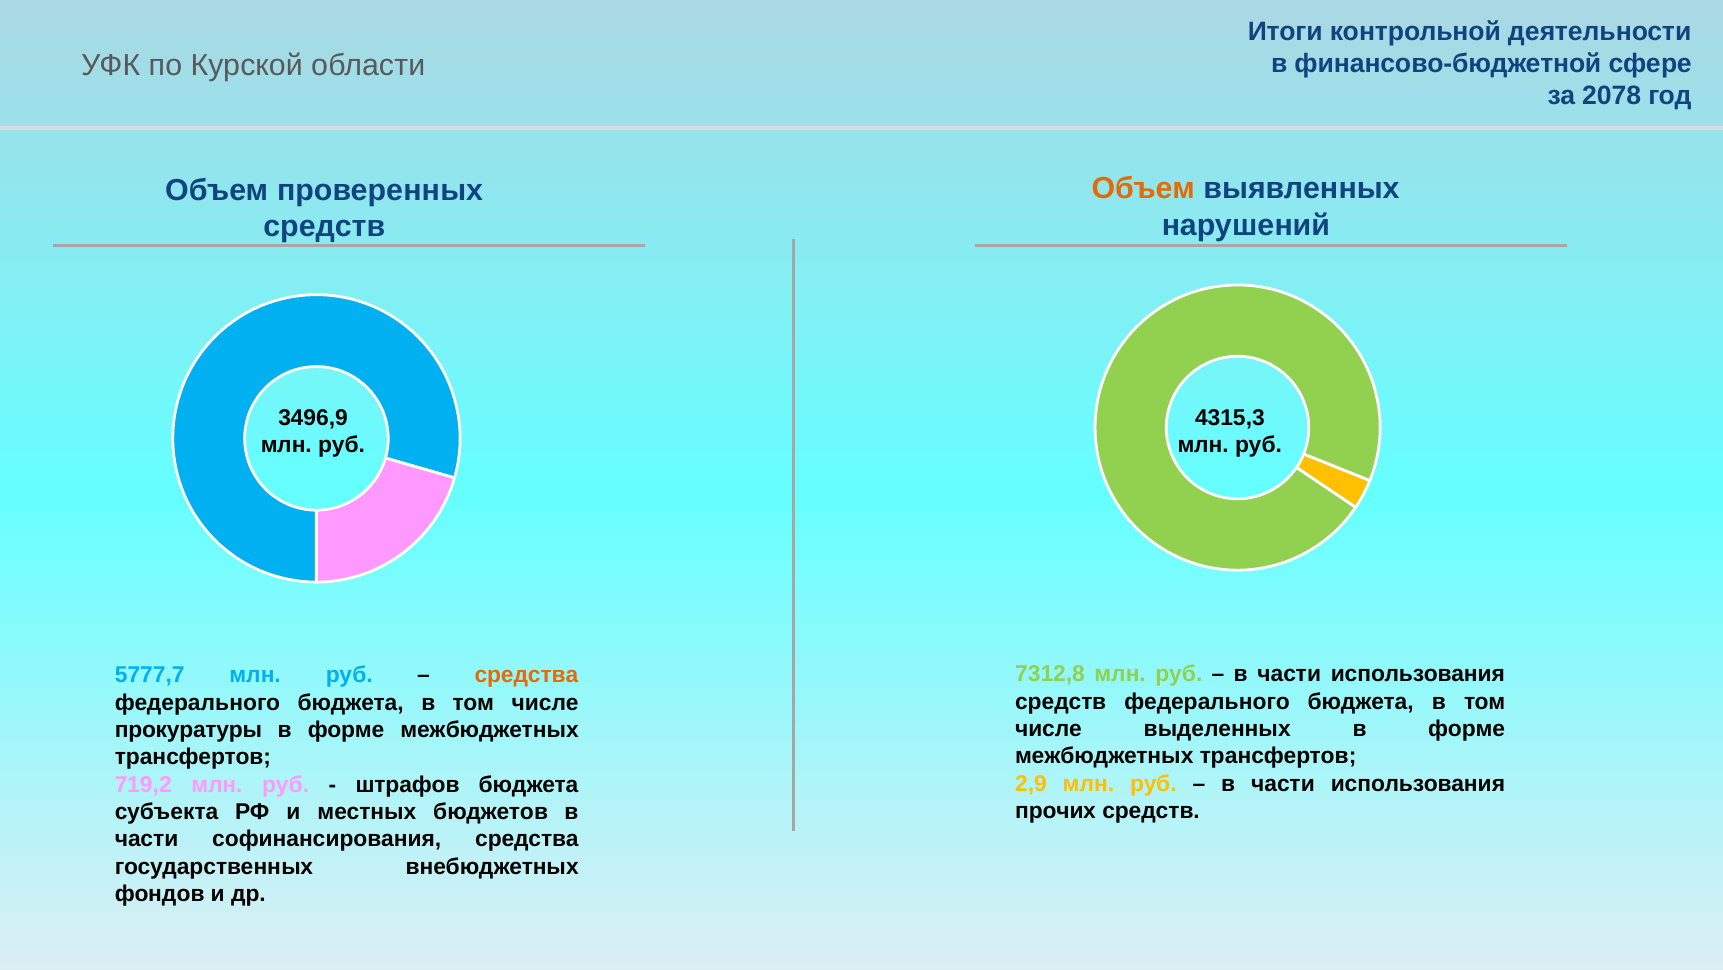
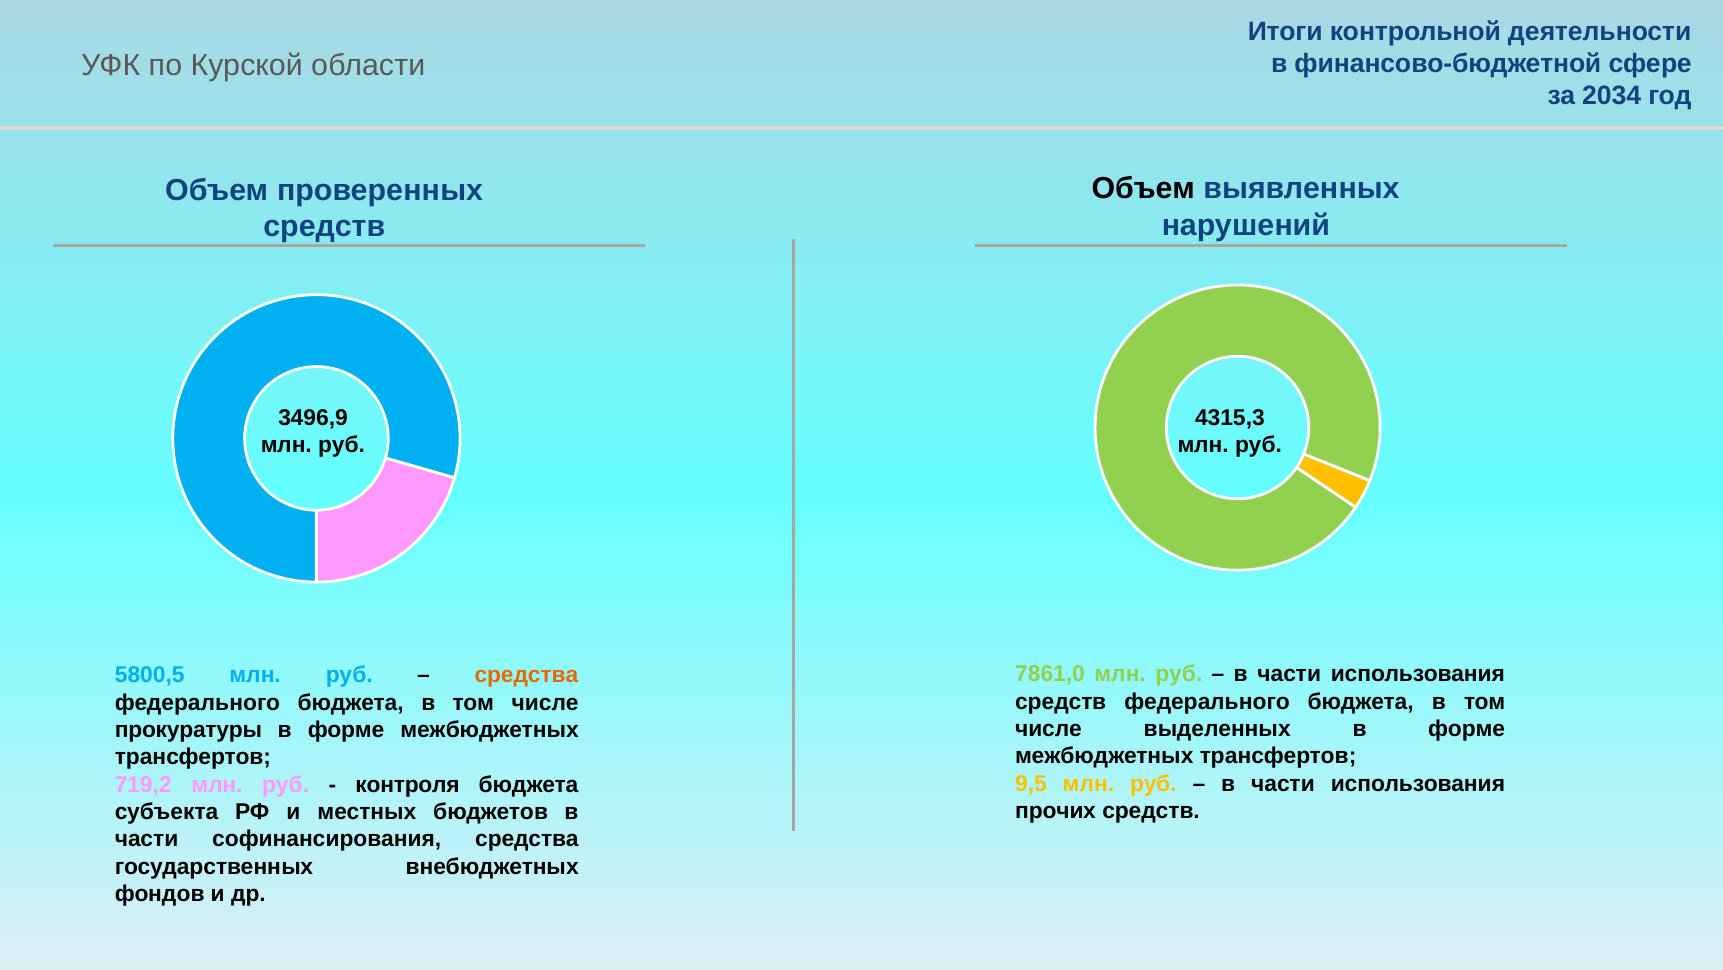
2078: 2078 -> 2034 (1612, 96)
Объем colour: orange -> black (1143, 189)
7312,8: 7312,8 -> 7861,0 (1050, 674)
5777,7: 5777,7 -> 5800,5 (150, 675)
2,9: 2,9 -> 9,5 (1031, 783)
штрафов: штрафов -> контроля (408, 784)
